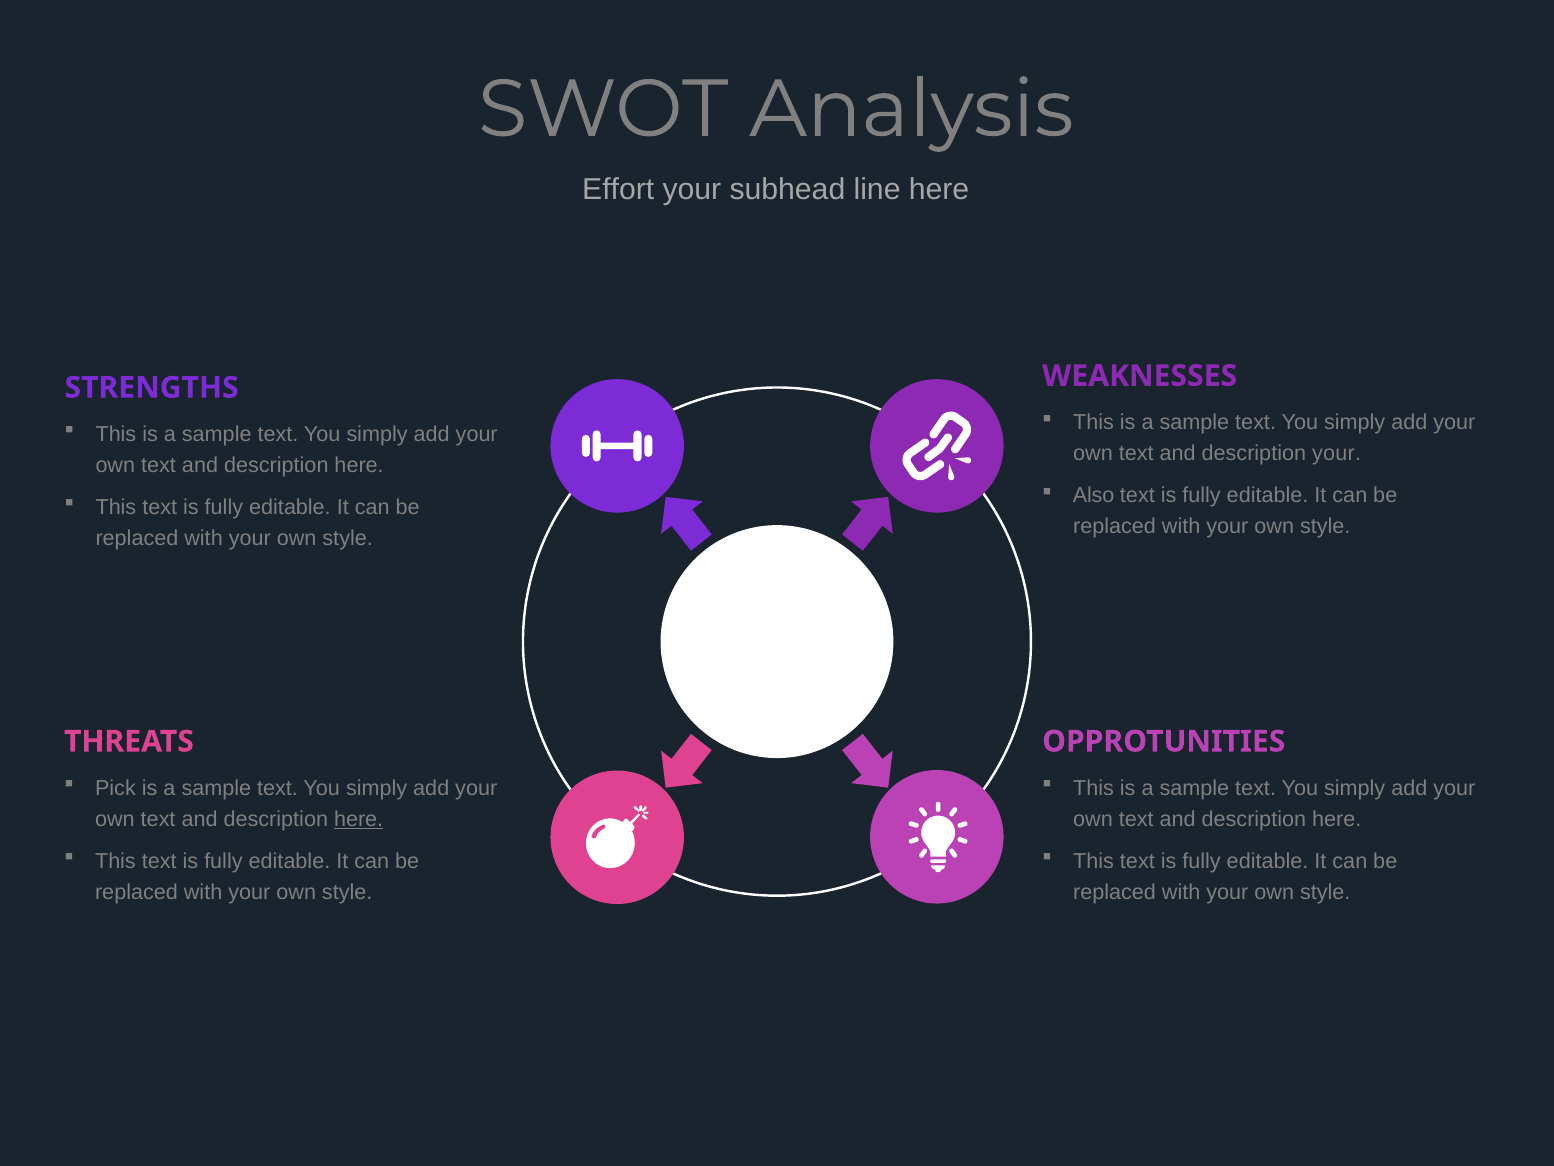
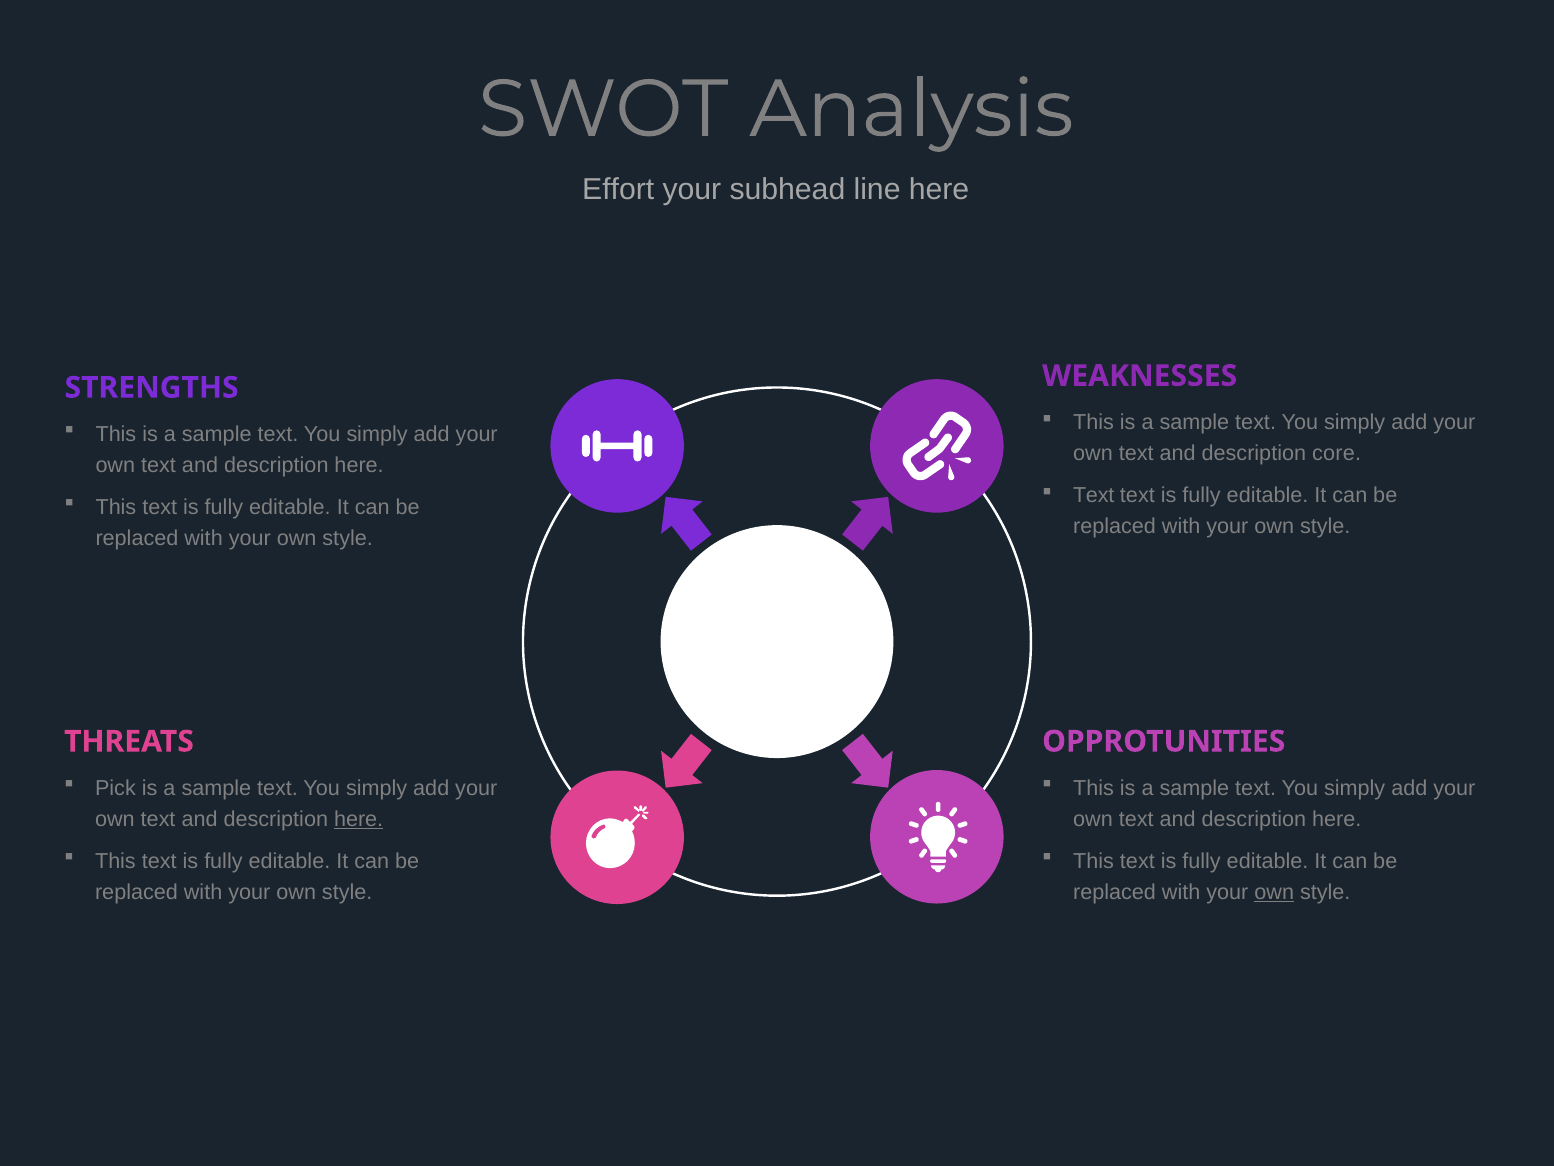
description your: your -> core (1337, 453)
Also: Also -> Text (1094, 495)
own underline: none -> present (1274, 892)
